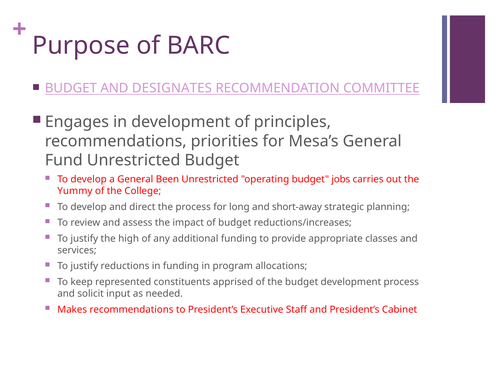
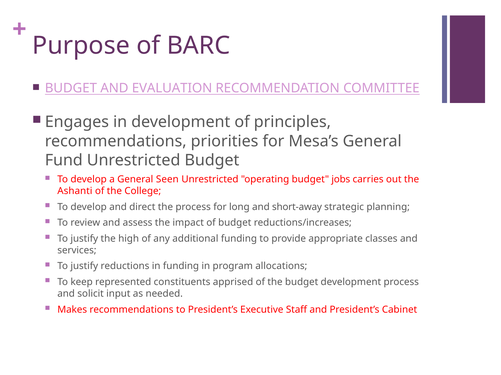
DESIGNATES: DESIGNATES -> EVALUATION (172, 88)
Been: Been -> Seen (167, 180)
Yummy: Yummy -> Ashanti (75, 191)
